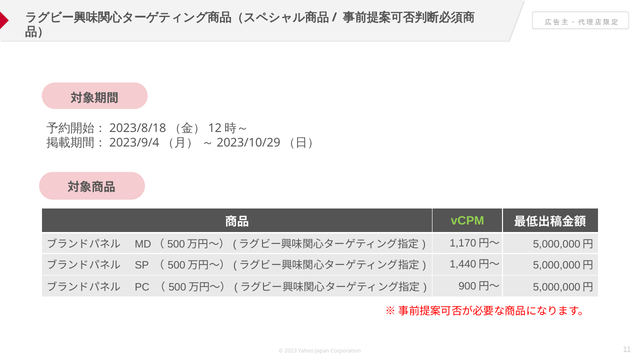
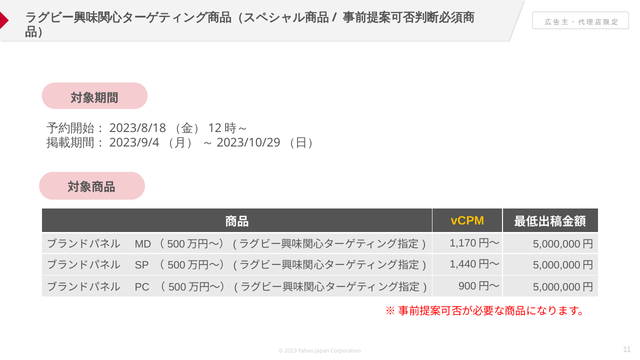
vCPM colour: light green -> yellow (467, 221)
